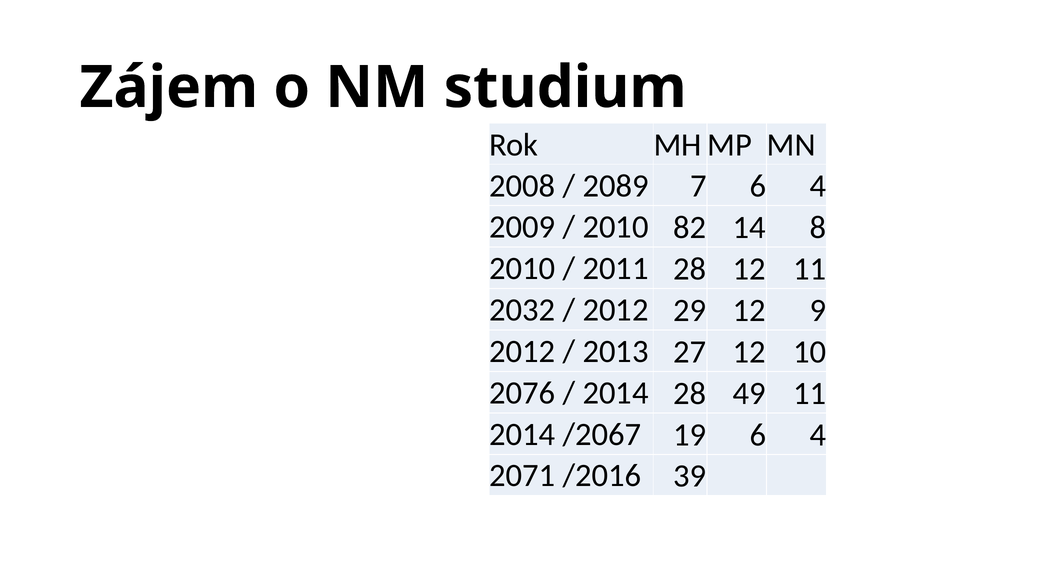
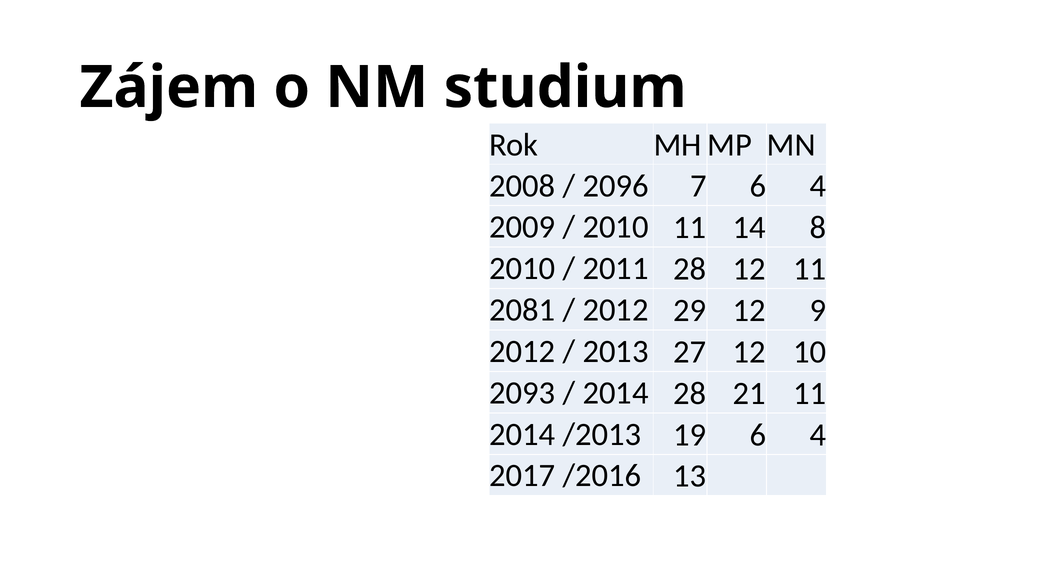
2089: 2089 -> 2096 (616, 186)
2010 82: 82 -> 11 (690, 227)
2032: 2032 -> 2081 (522, 310)
2076: 2076 -> 2093 (522, 393)
49: 49 -> 21 (749, 393)
/2067: /2067 -> /2013 (602, 434)
2071: 2071 -> 2017 (522, 475)
39: 39 -> 13 (690, 476)
